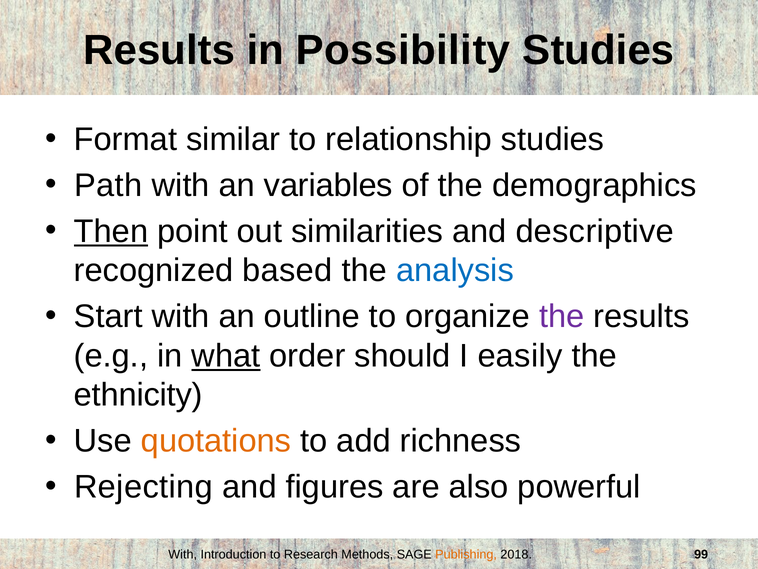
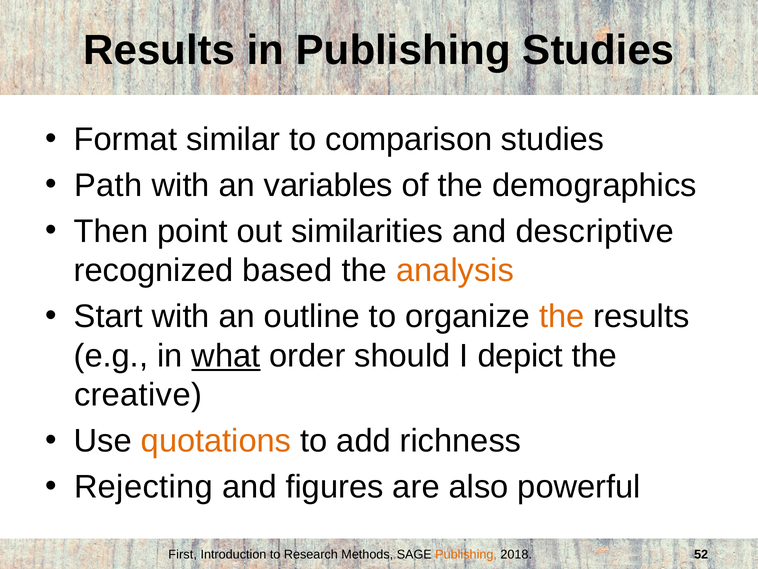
in Possibility: Possibility -> Publishing (403, 50)
relationship: relationship -> comparison (409, 139)
Then underline: present -> none (111, 231)
analysis colour: blue -> orange (455, 270)
the colour: purple -> orange (562, 316)
easily: easily -> depict (520, 356)
ethnicity: ethnicity -> creative (138, 395)
With: With -> First (183, 554)
99: 99 -> 52 (701, 554)
